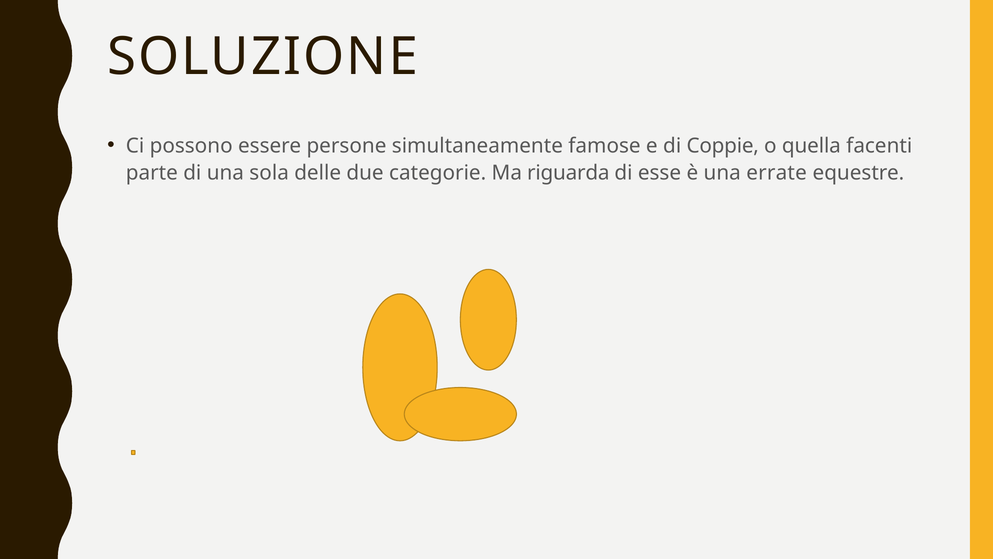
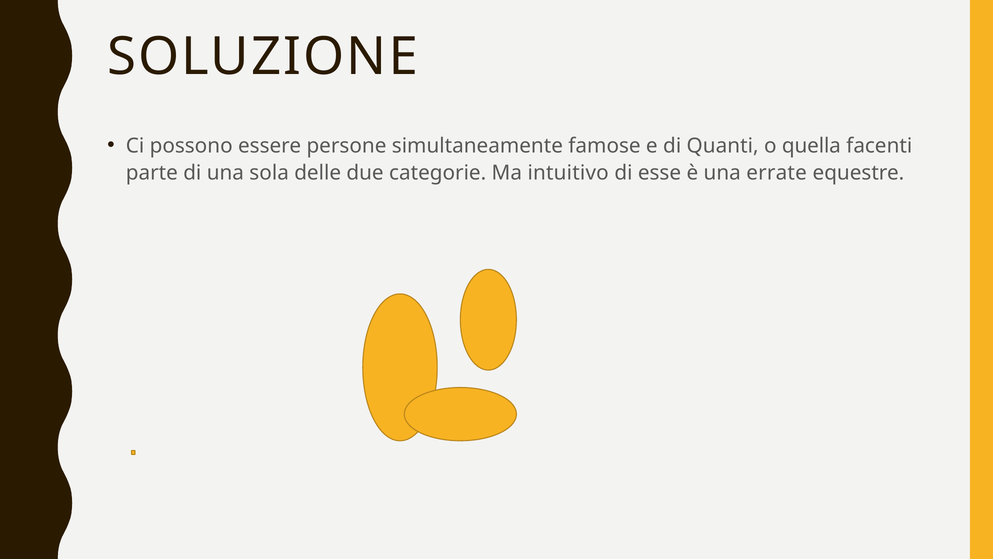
Coppie: Coppie -> Quanti (723, 146)
riguarda: riguarda -> intuitivo (568, 173)
